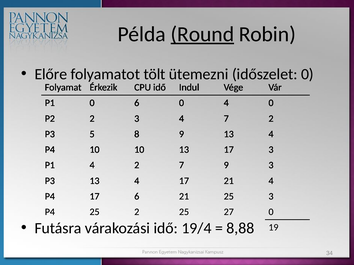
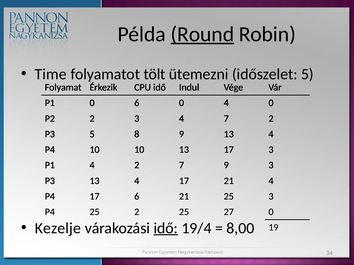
Előre: Előre -> Time (51, 74)
időszelet 0: 0 -> 5 (307, 74)
Futásra: Futásra -> Kezelje (58, 229)
idő underline: none -> present (166, 229)
8,88: 8,88 -> 8,00 (240, 229)
